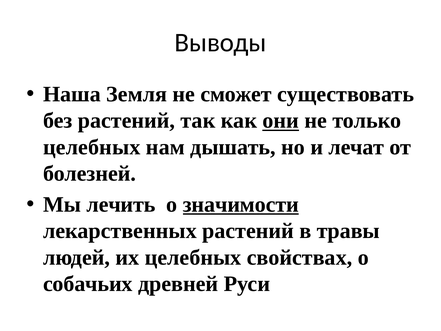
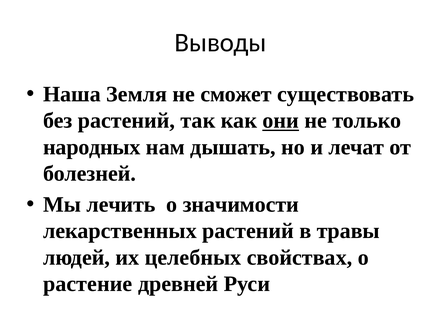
целебных: целебных -> народных (92, 147)
значимости underline: present -> none (241, 204)
собачьих: собачьих -> растение (88, 284)
